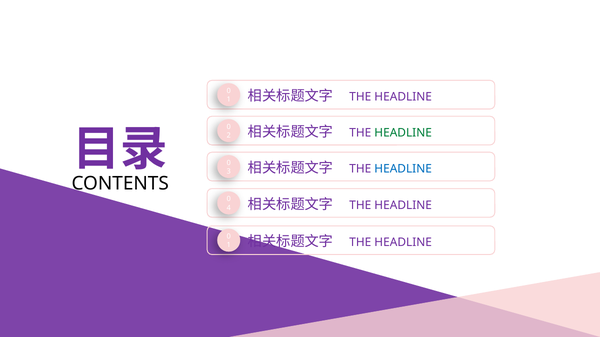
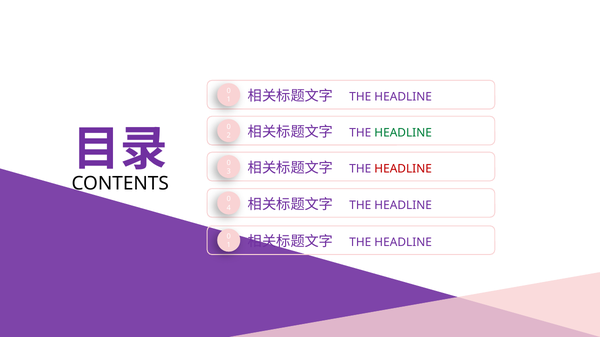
HEADLINE colour: blue -> red (403, 169)
